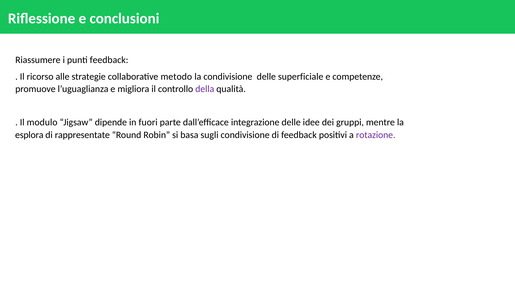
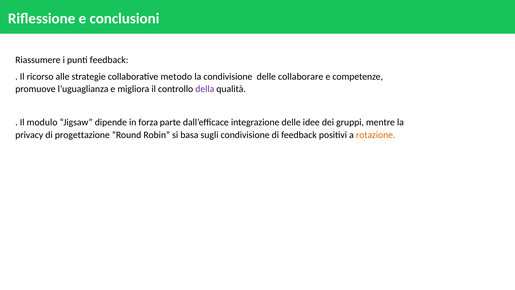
superficiale: superficiale -> collaborare (301, 77)
fuori: fuori -> forza (148, 122)
esplora: esplora -> privacy (29, 135)
rappresentate: rappresentate -> progettazione (82, 135)
rotazione colour: purple -> orange (376, 135)
